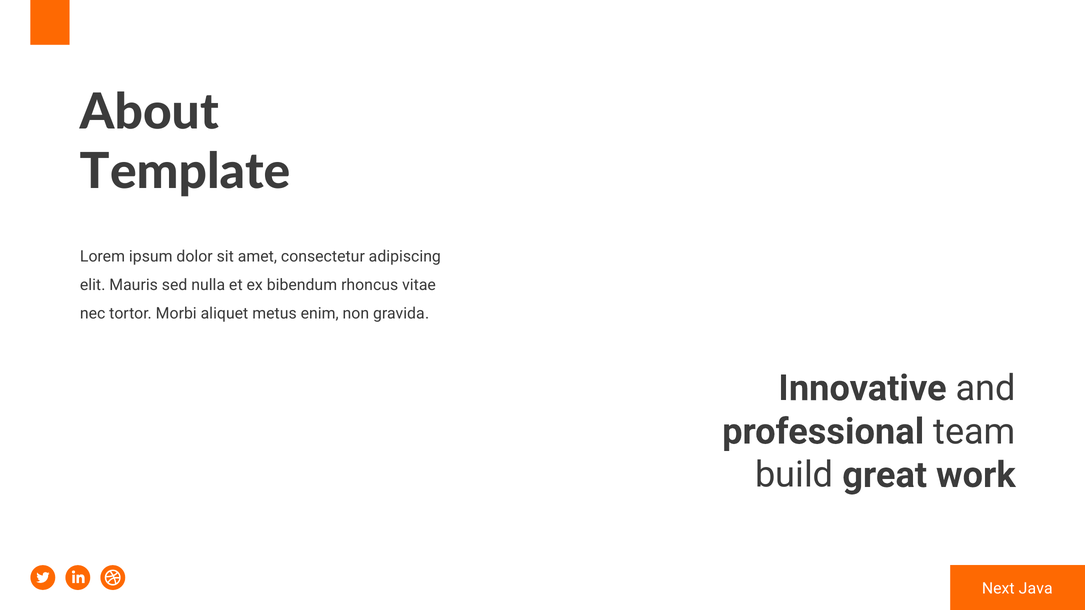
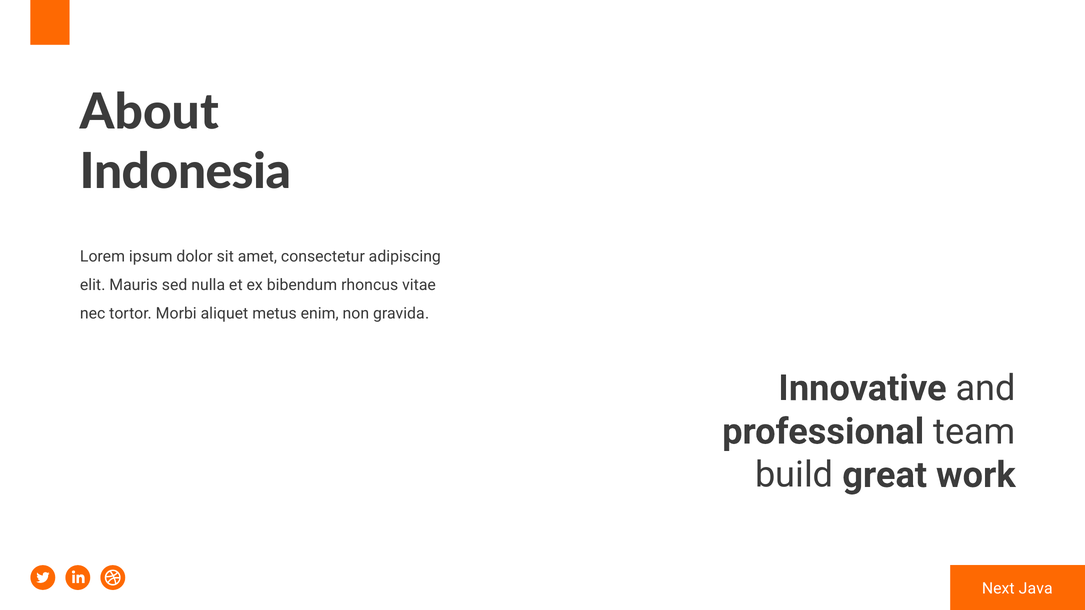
Template: Template -> Indonesia (185, 172)
